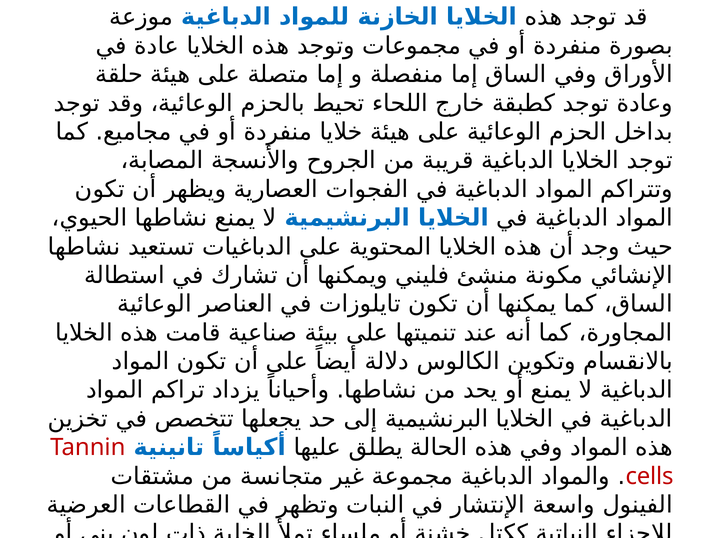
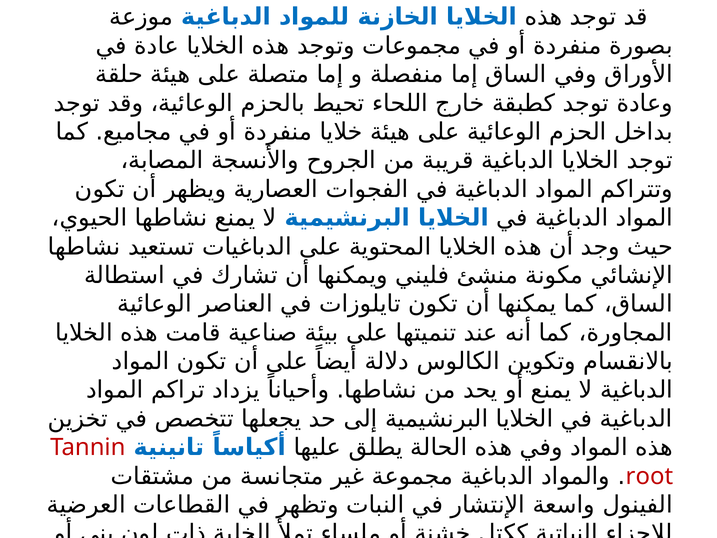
cells: cells -> root (649, 476)
